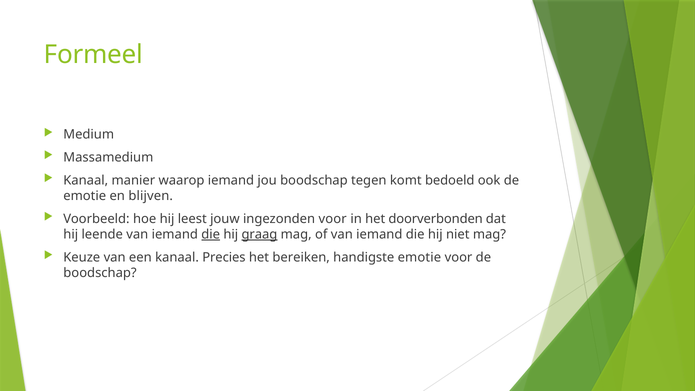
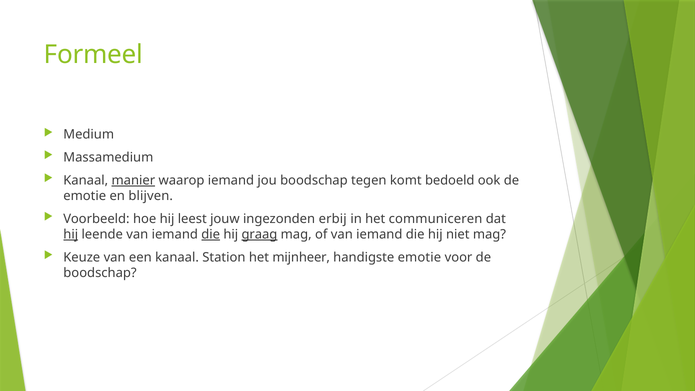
manier underline: none -> present (133, 180)
ingezonden voor: voor -> erbij (333, 219)
doorverbonden: doorverbonden -> communiceren (436, 219)
hij underline: none -> present (71, 234)
Precies: Precies -> Station (224, 257)
bereiken: bereiken -> mijnheer (301, 257)
